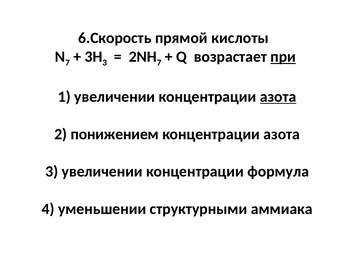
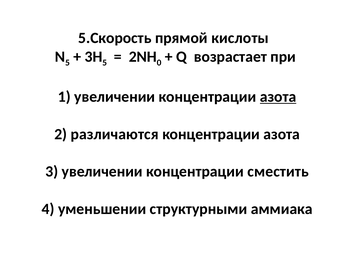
6.Скорость: 6.Скорость -> 5.Скорость (115, 38)
7: 7 -> 5 (67, 63)
3: 3 -> 5 (105, 63)
7: 7 -> 0 (159, 63)
при underline: present -> none (283, 57)
понижением: понижением -> различаются (115, 134)
формула: формула -> сместить (278, 172)
